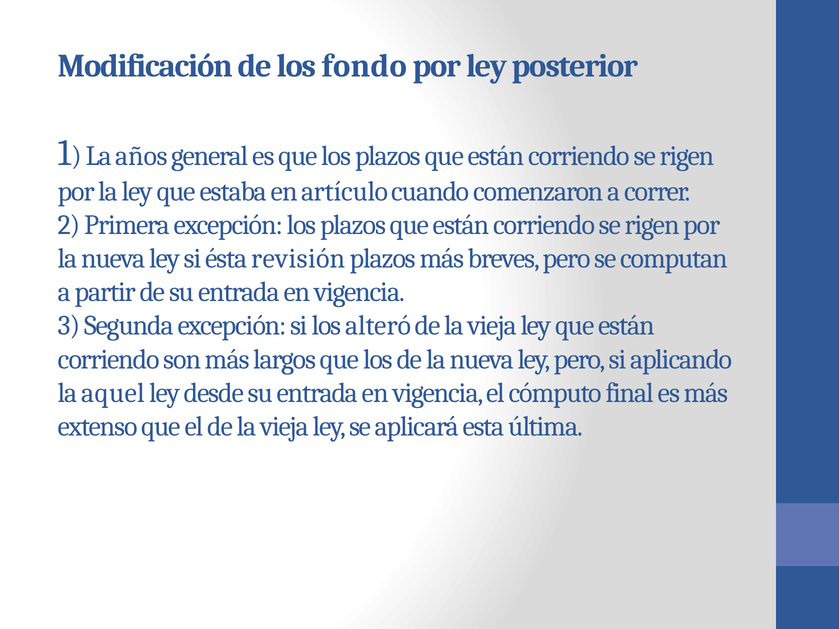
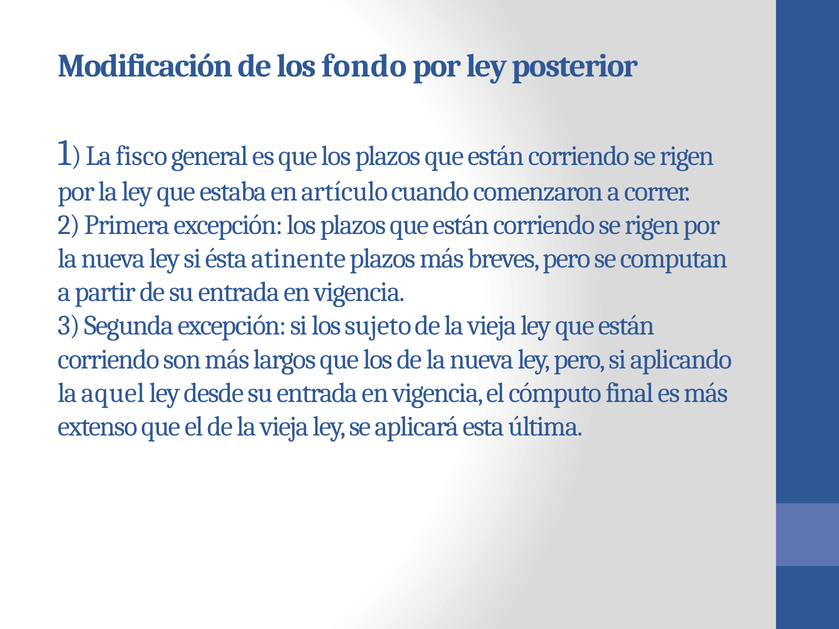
años: años -> fisco (142, 156)
revisión: revisión -> atinente (299, 259)
alteró: alteró -> sujeto (378, 326)
